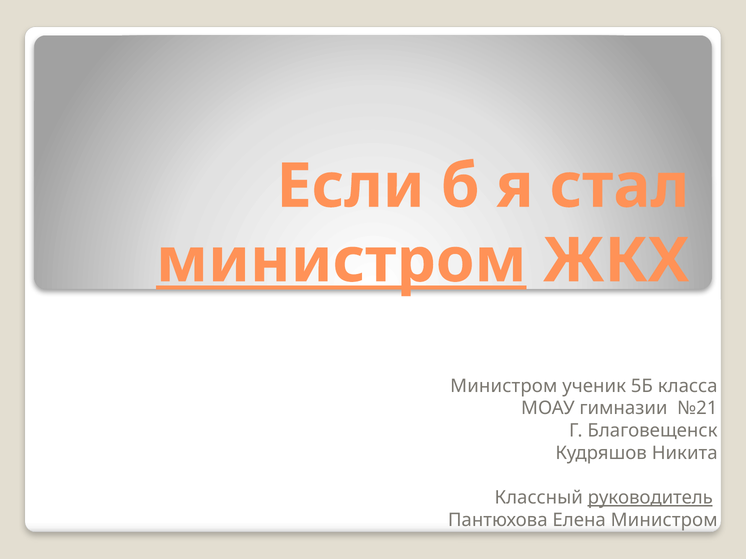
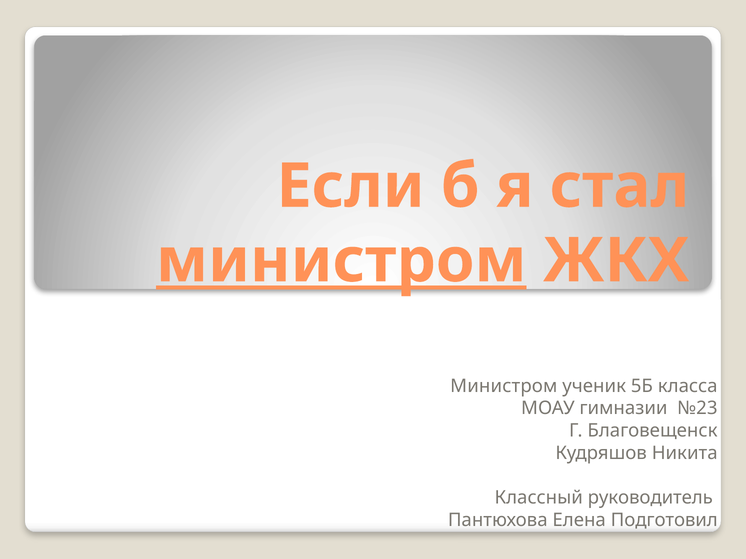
№21: №21 -> №23 (697, 409)
руководитель underline: present -> none (650, 498)
Елена Министром: Министром -> Подготовил (664, 521)
